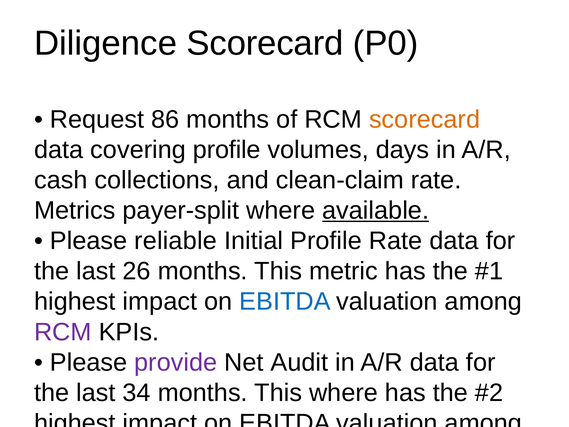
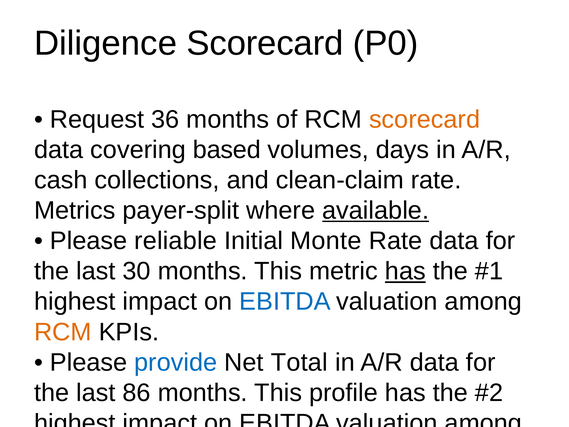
Request 86: 86 -> 36 (165, 119)
covering profile: profile -> based (227, 150)
Initial Profile: Profile -> Monte (326, 241)
26: 26 -> 30 (137, 271)
has underline: none -> present (405, 271)
RCM colour: purple -> orange (63, 332)
provide colour: purple -> blue (176, 362)
Audit: Audit -> Total (299, 362)
34: 34 -> 86 (137, 393)
This where: where -> profile (344, 393)
